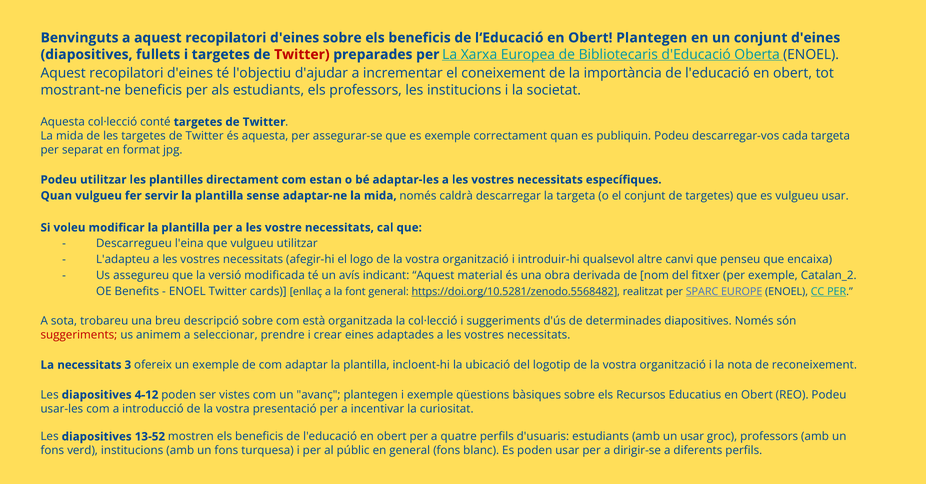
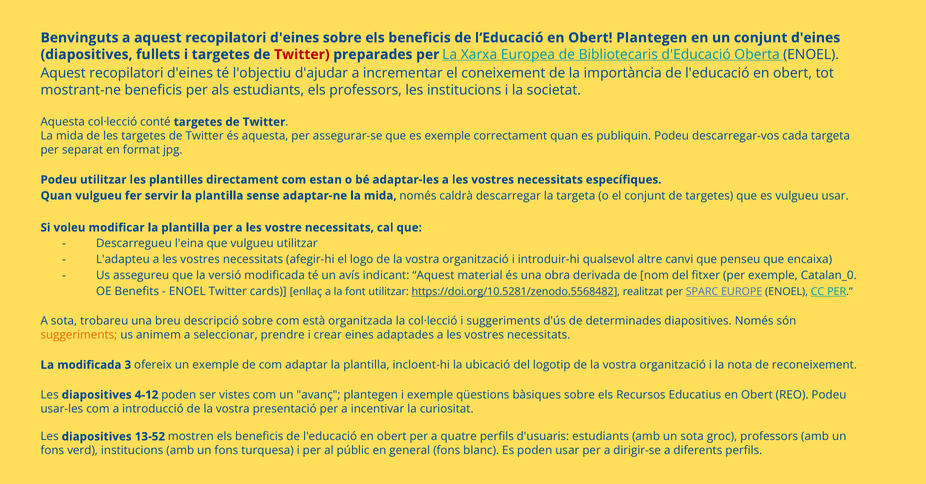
Catalan_2: Catalan_2 -> Catalan_0 (829, 275)
font general: general -> utilitzar (389, 292)
suggeriments colour: red -> orange (79, 335)
La necessitats: necessitats -> modificada (89, 365)
un usar: usar -> sota (692, 436)
